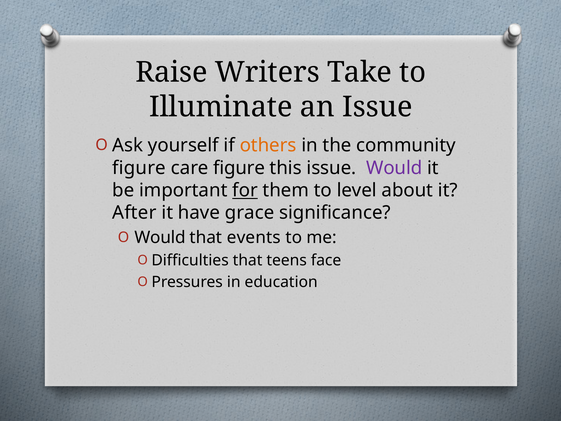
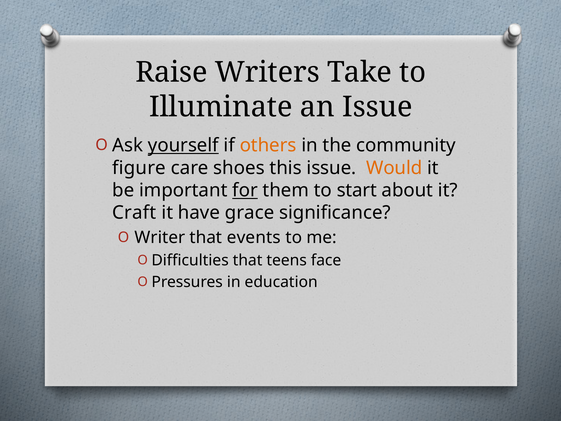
yourself underline: none -> present (183, 145)
care figure: figure -> shoes (239, 168)
Would colour: purple -> orange (394, 168)
level: level -> start (357, 190)
After: After -> Craft (134, 213)
Would: Would -> Writer (160, 237)
